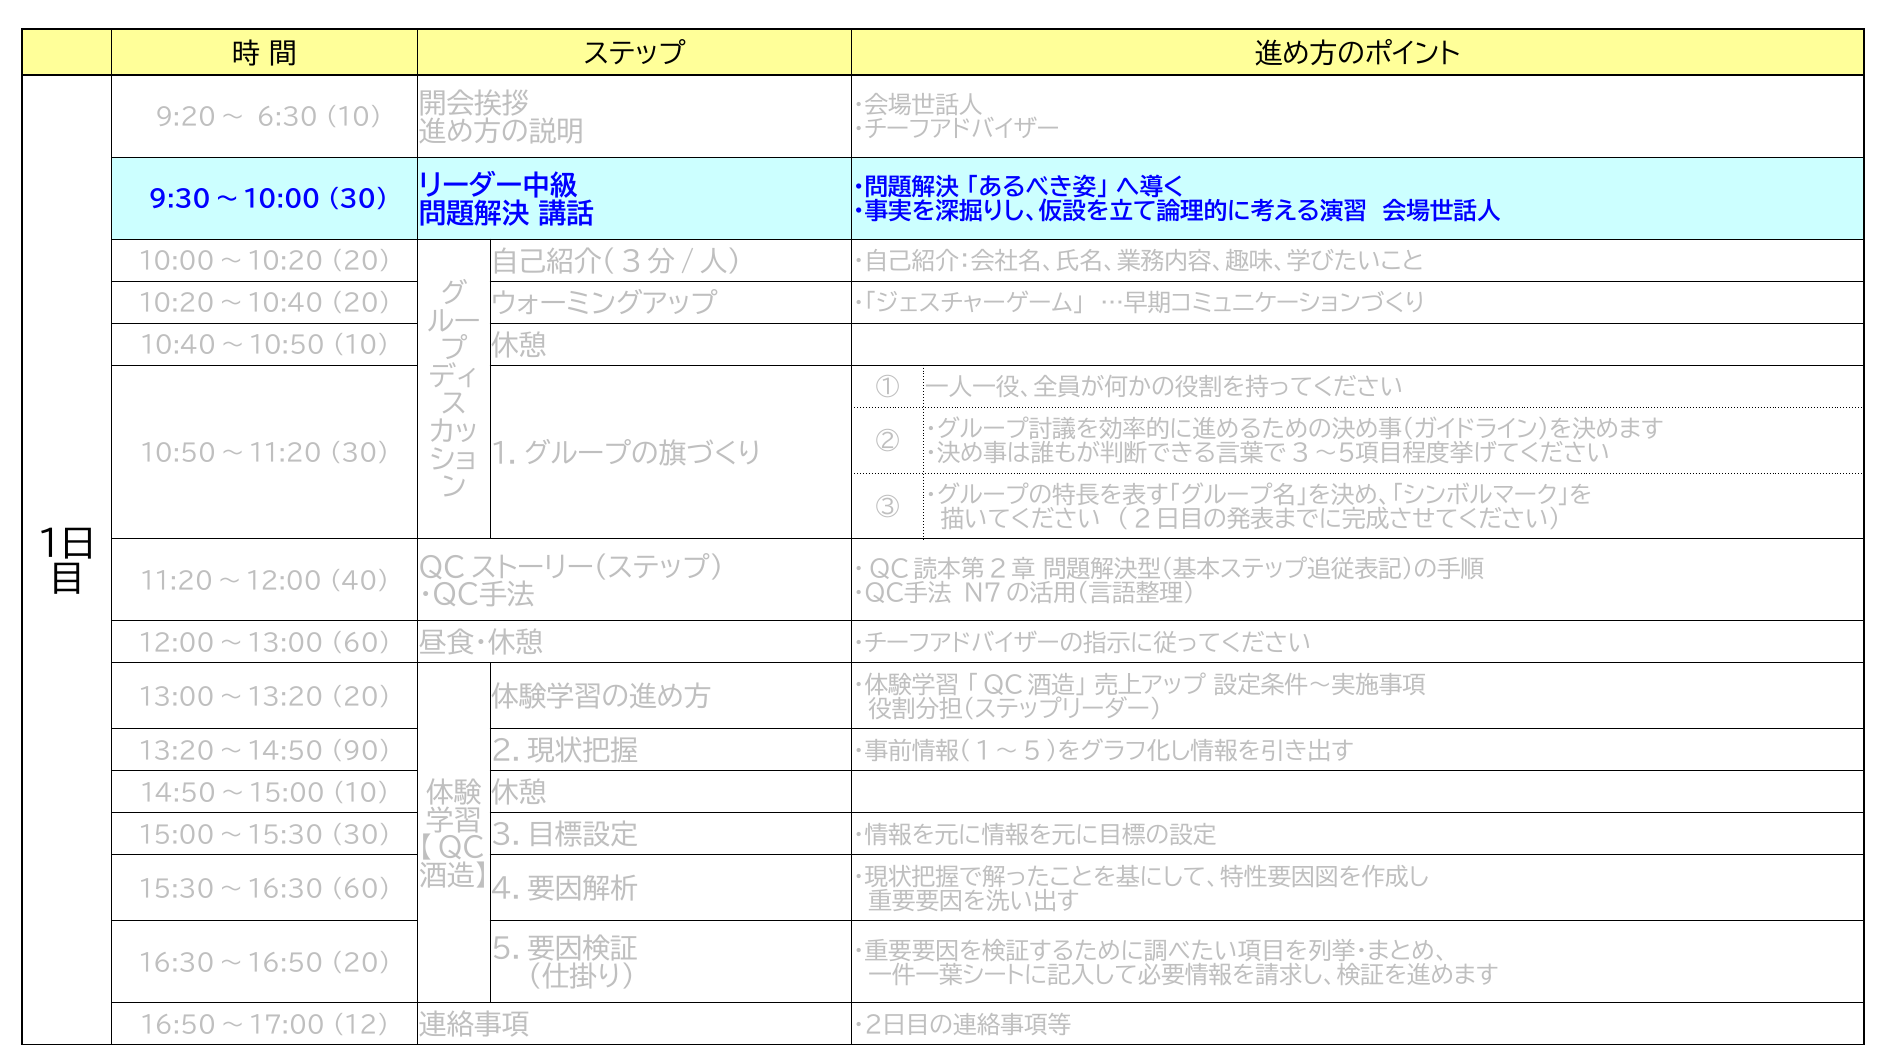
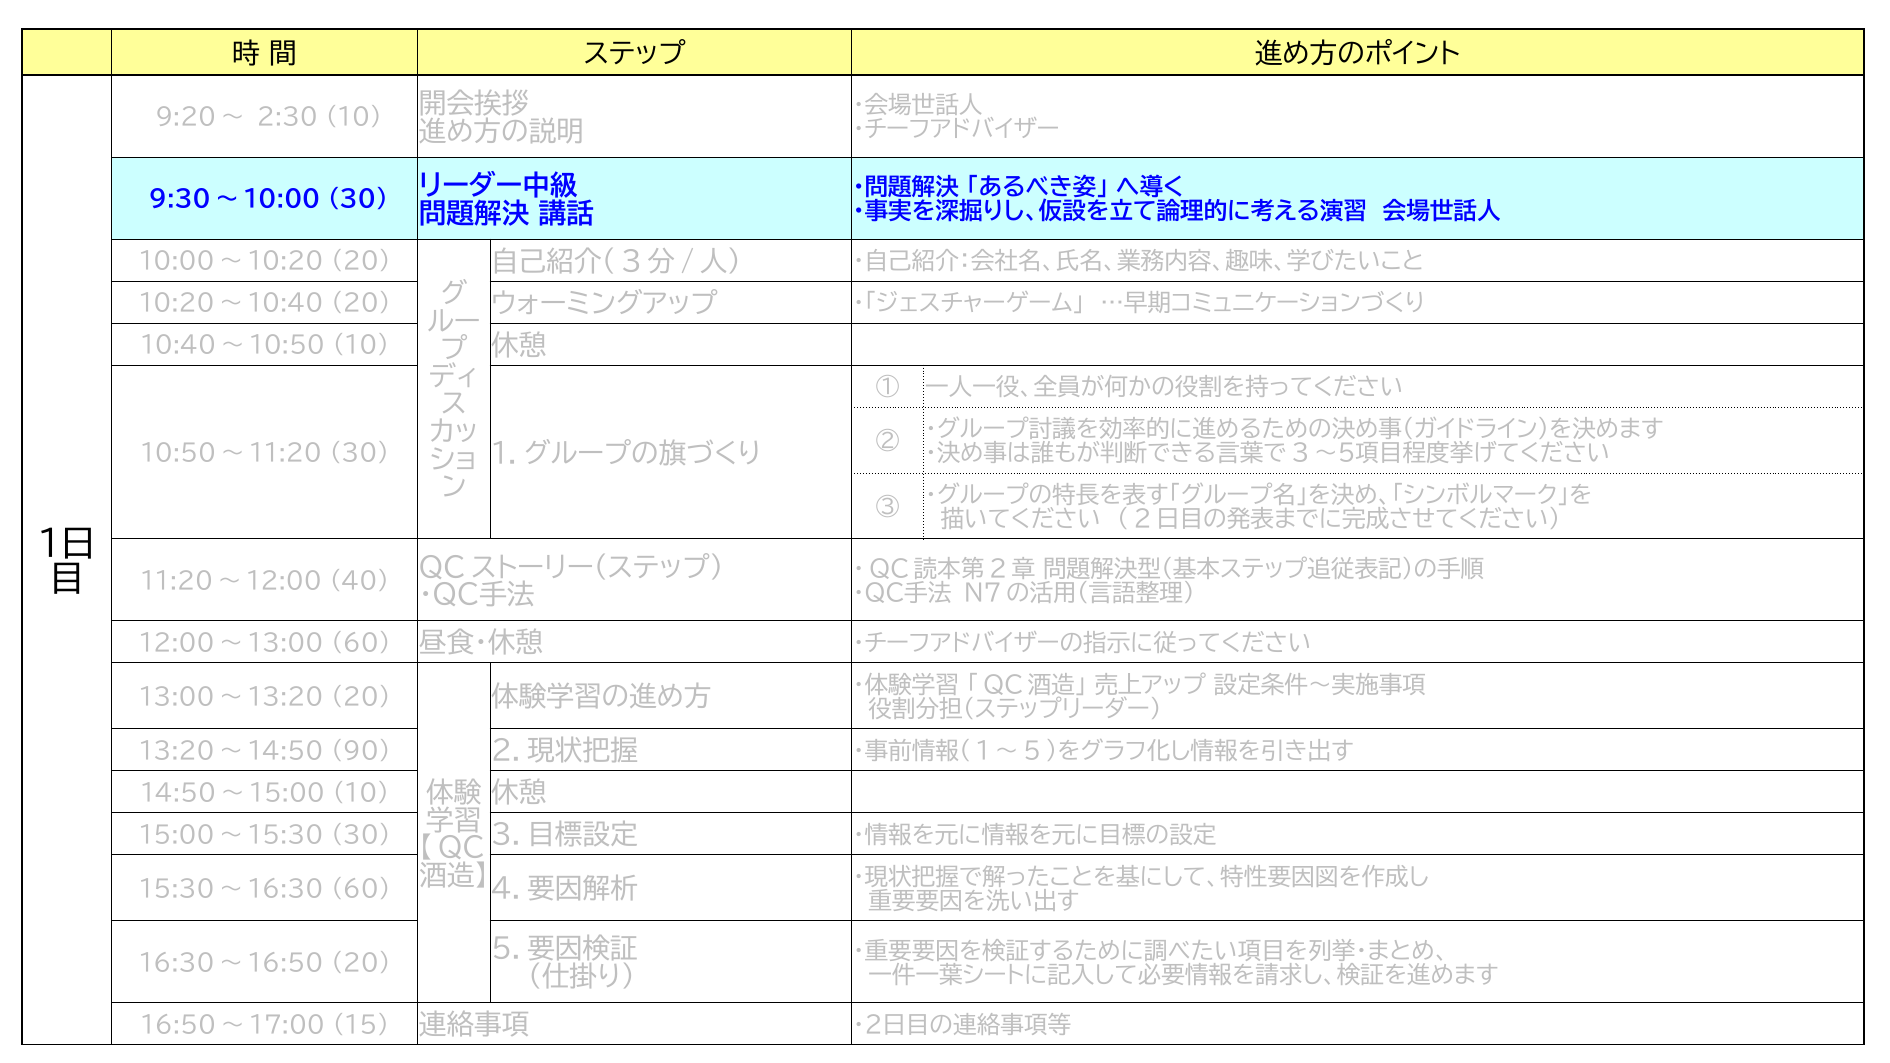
6:30: 6:30 -> 2:30 (287, 118)
12: 12 -> 15 (361, 1025)
